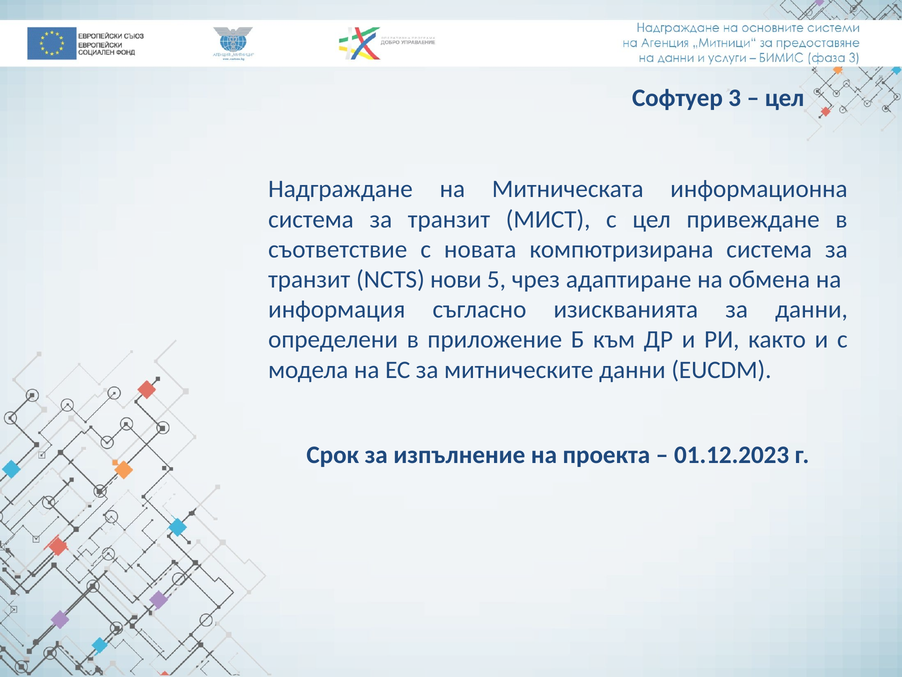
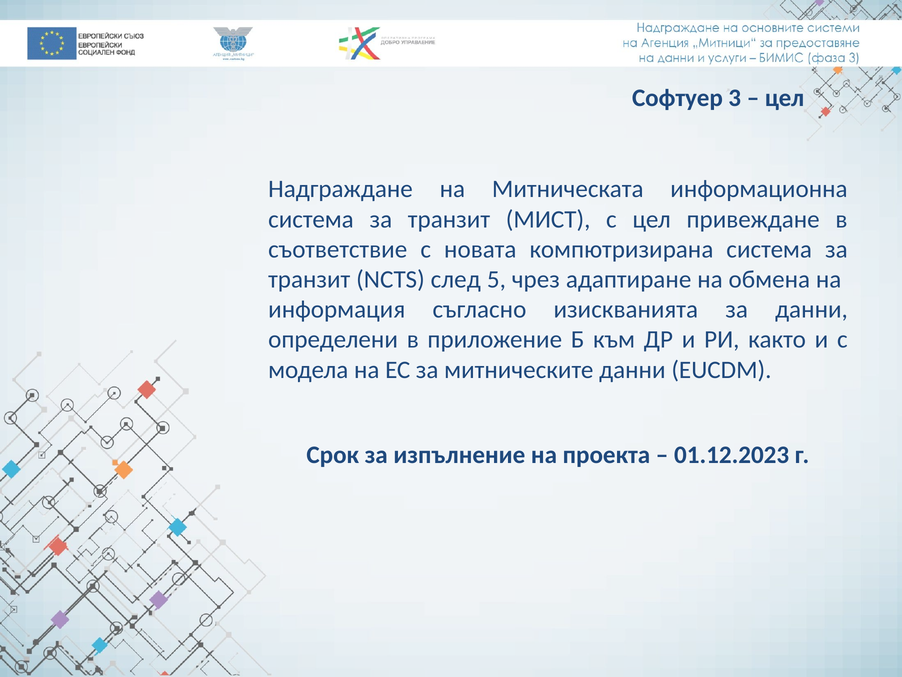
нови: нови -> след (456, 279)
